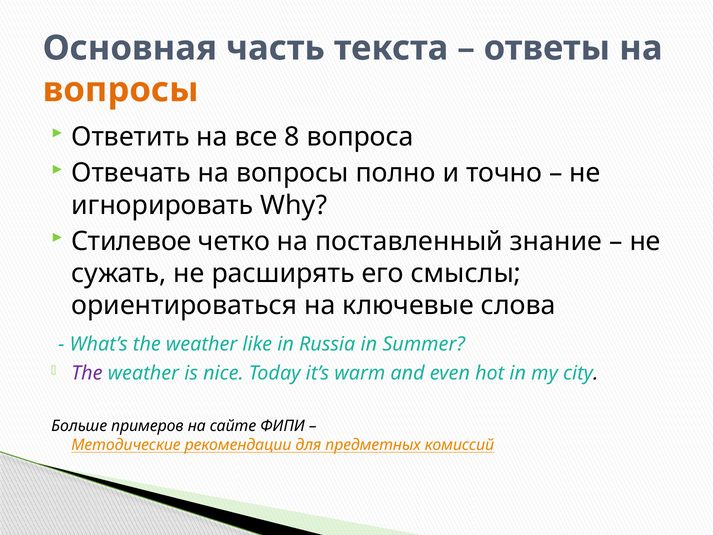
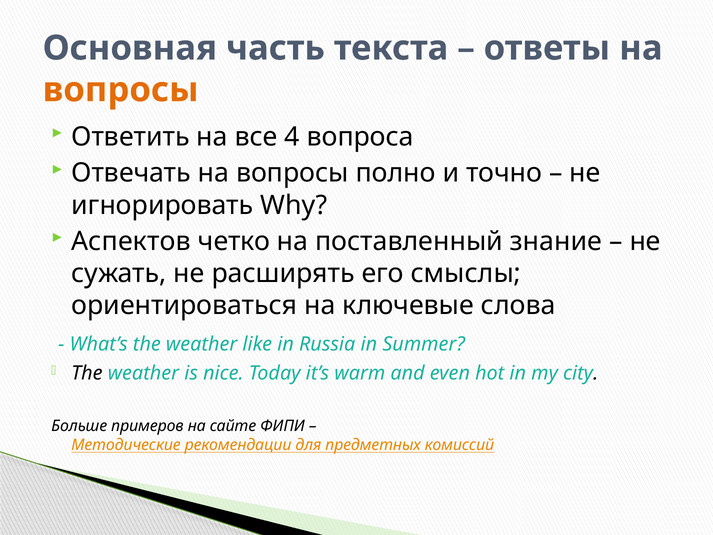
8: 8 -> 4 (292, 137)
Стилевое: Стилевое -> Аспектов (131, 241)
The colour: purple -> black (87, 373)
